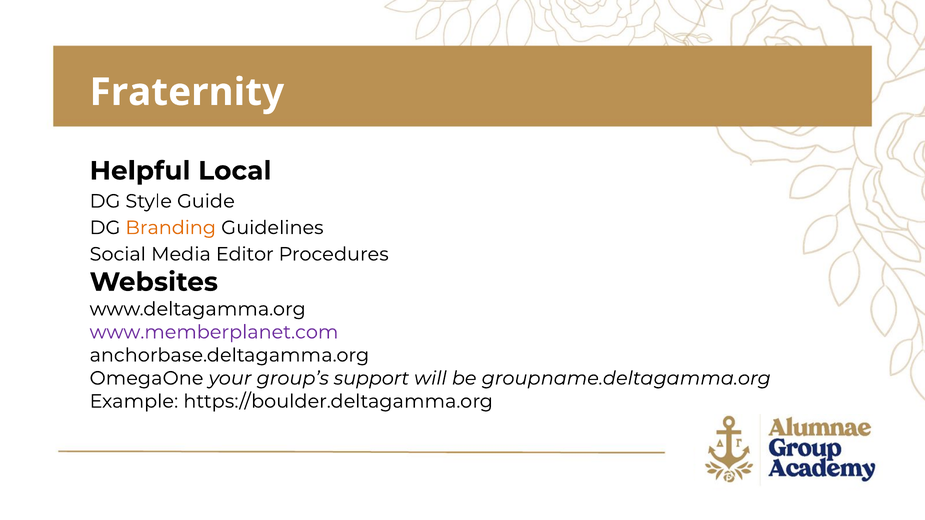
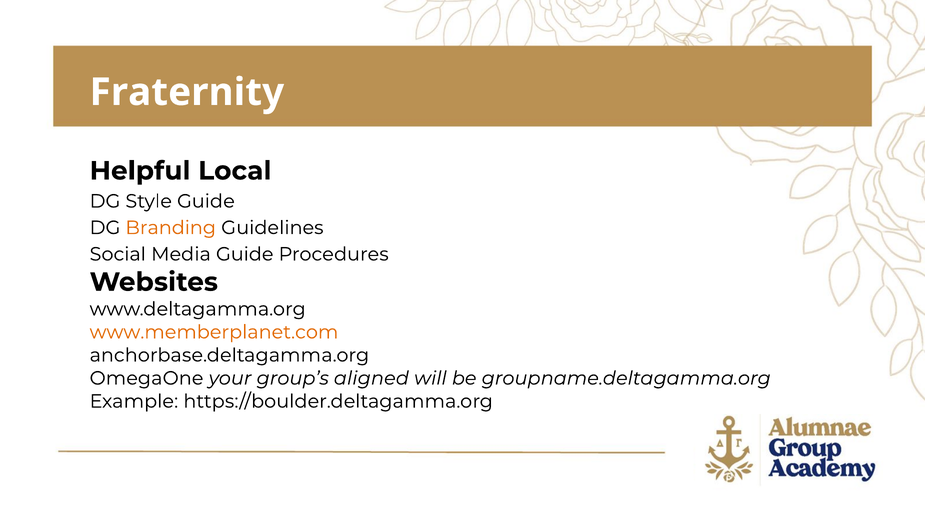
Media Editor: Editor -> Guide (245, 254)
www.memberplanet.com colour: purple -> orange (214, 332)
support: support -> aligned (371, 378)
